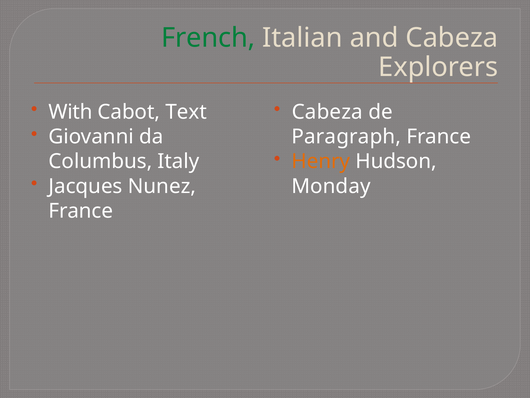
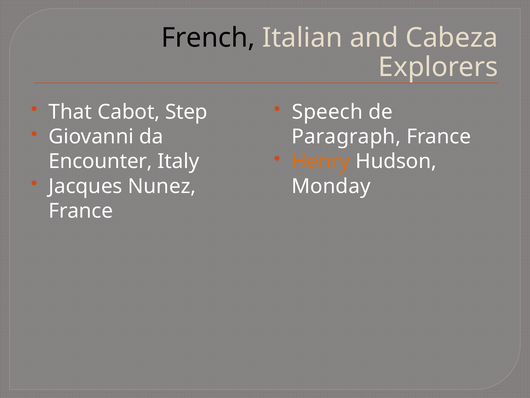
French colour: green -> black (208, 38)
With: With -> That (70, 112)
Text: Text -> Step (186, 112)
Cabeza: Cabeza -> Speech (327, 112)
Columbus: Columbus -> Encounter (101, 161)
